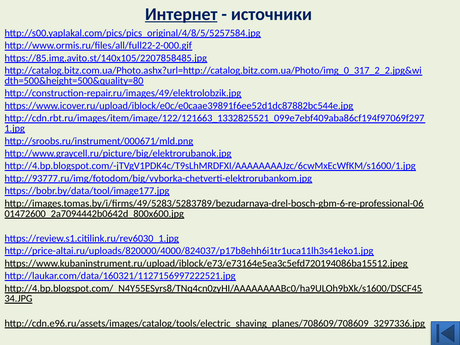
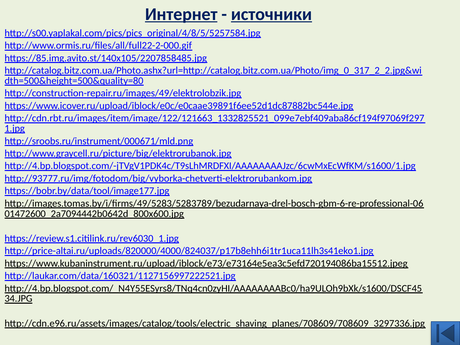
источники underline: none -> present (271, 14)
